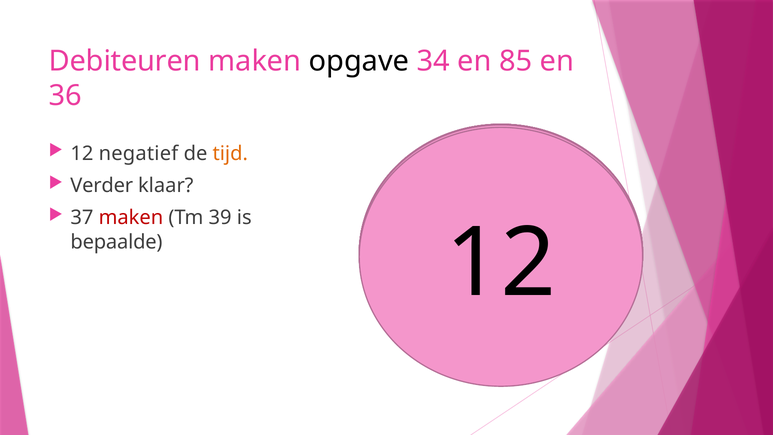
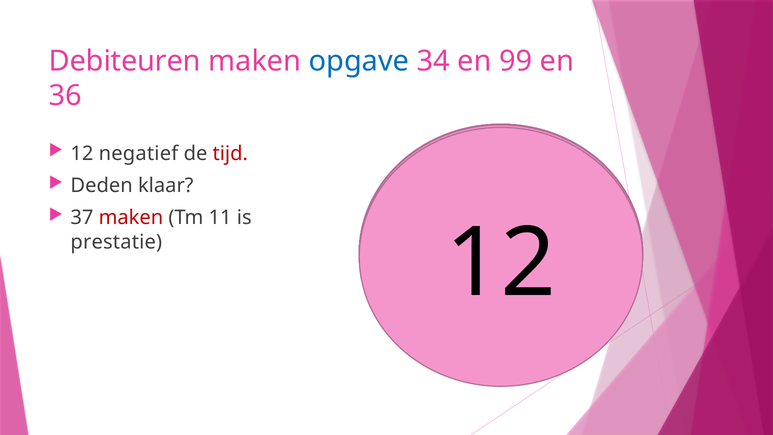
opgave colour: black -> blue (359, 61)
85: 85 -> 99 (516, 61)
tijd colour: orange -> red (230, 153)
Verder: Verder -> Deden (102, 186)
Tm 39: 39 -> 11 (220, 218)
bepaalde: bepaalde -> prestatie (116, 242)
